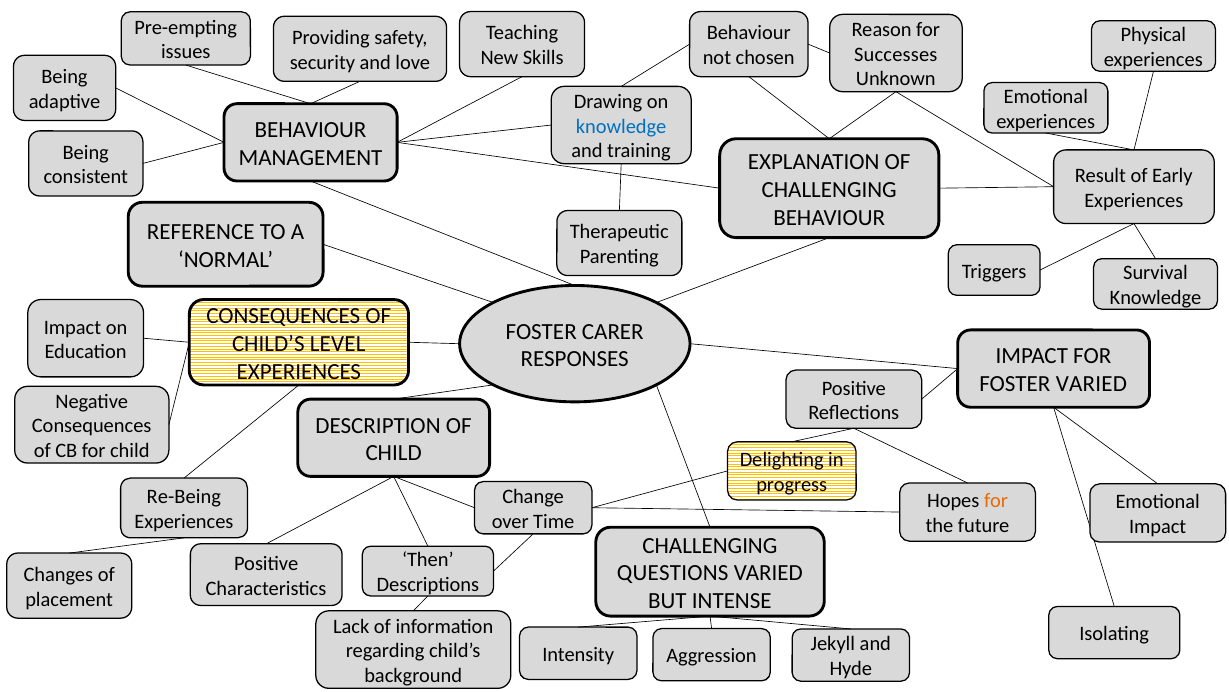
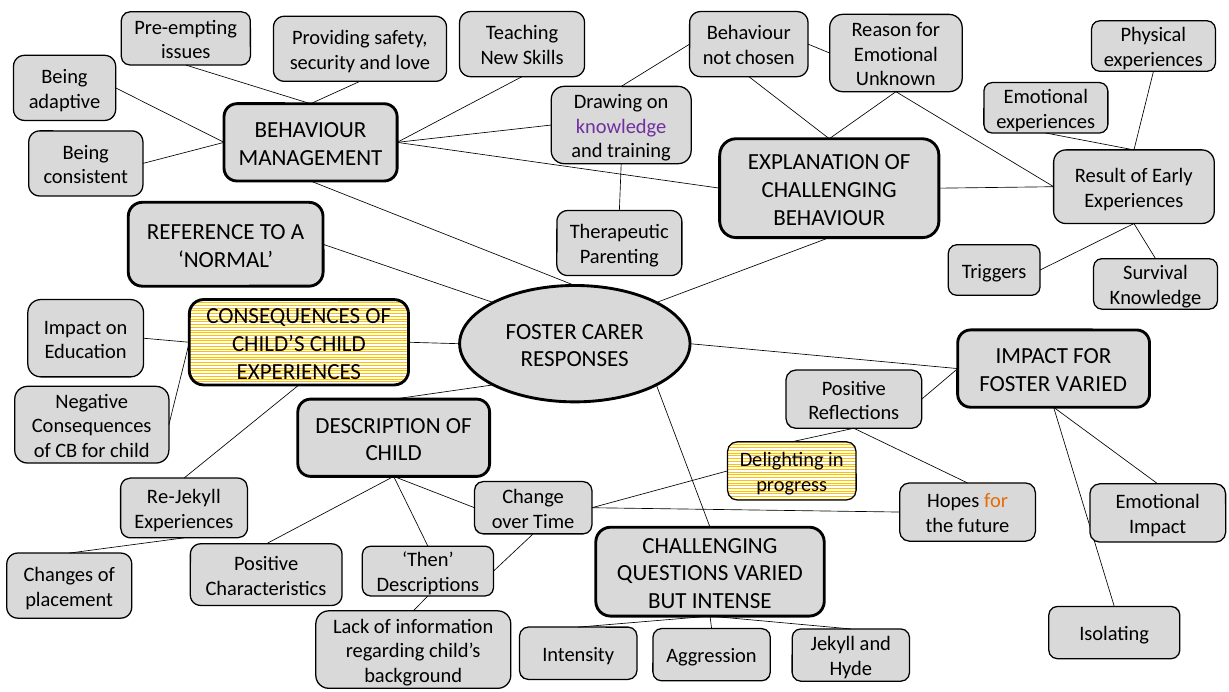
Successes: Successes -> Emotional (896, 54)
knowledge colour: blue -> purple (621, 126)
CHILD’S LEVEL: LEVEL -> CHILD (338, 343)
Re-Being: Re-Being -> Re-Jekyll (184, 497)
